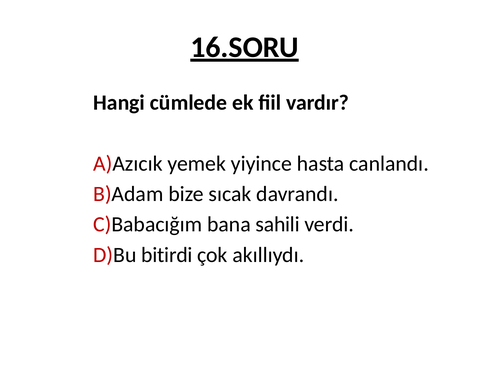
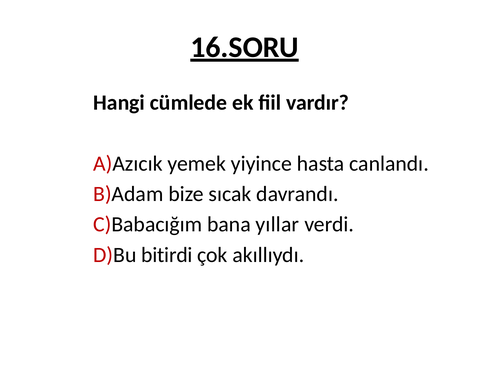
sahili: sahili -> yıllar (277, 224)
